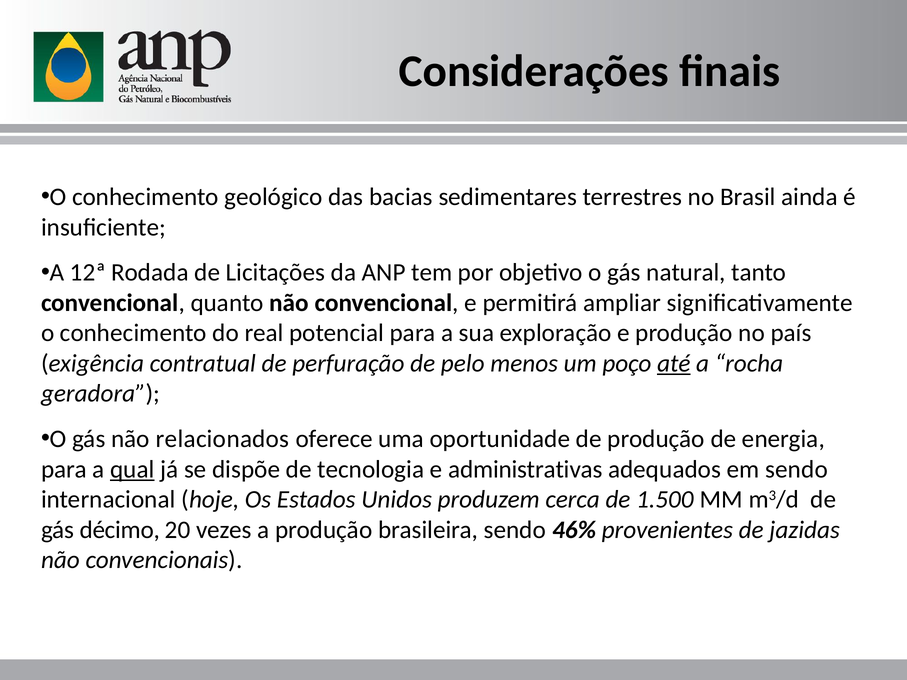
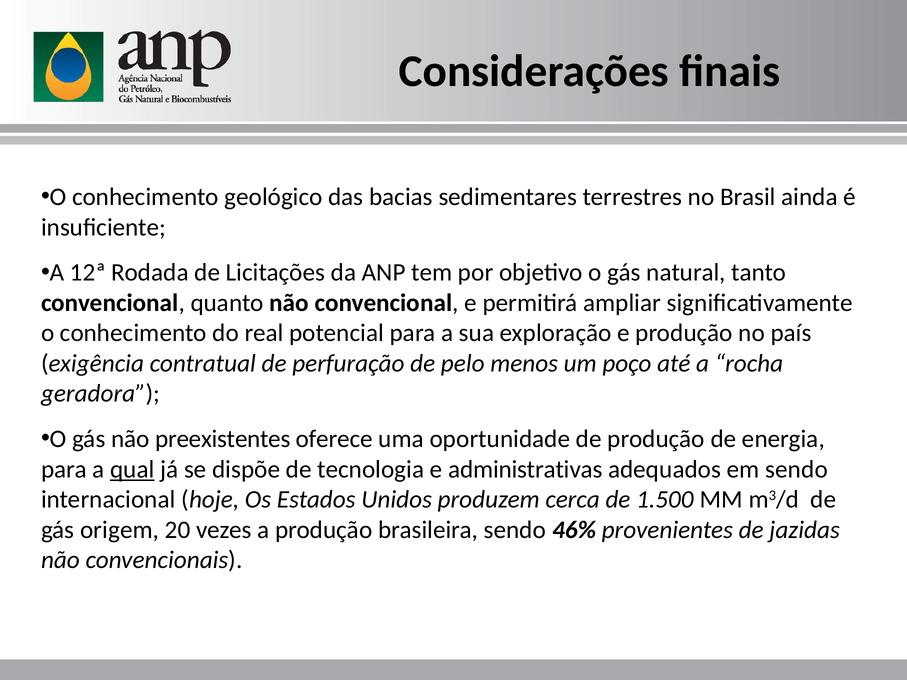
até underline: present -> none (674, 364)
relacionados: relacionados -> preexistentes (223, 439)
décimo: décimo -> origem (120, 530)
